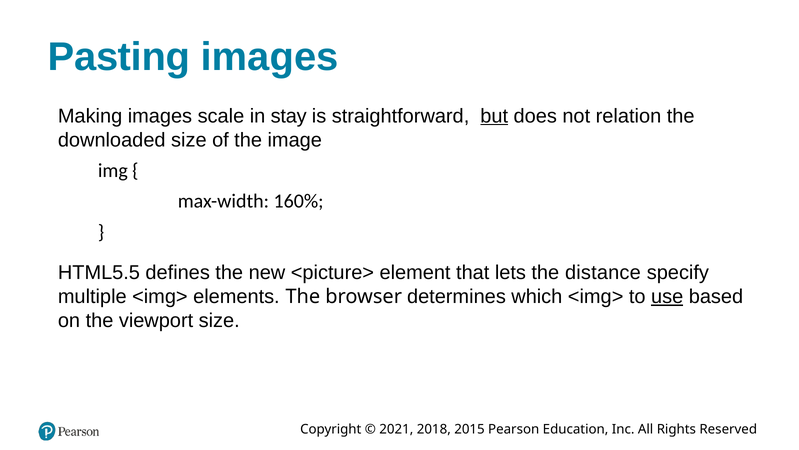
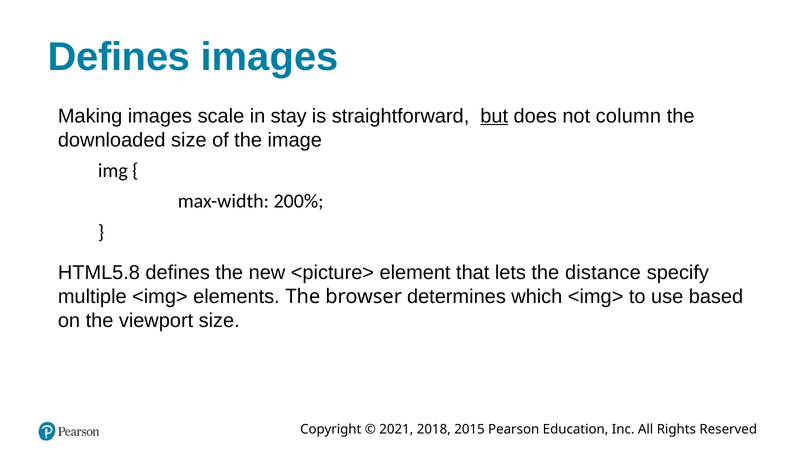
Pasting: Pasting -> Defines (119, 57)
relation: relation -> column (628, 116)
160%: 160% -> 200% (299, 201)
HTML5.5: HTML5.5 -> HTML5.8 (99, 272)
use underline: present -> none (667, 296)
